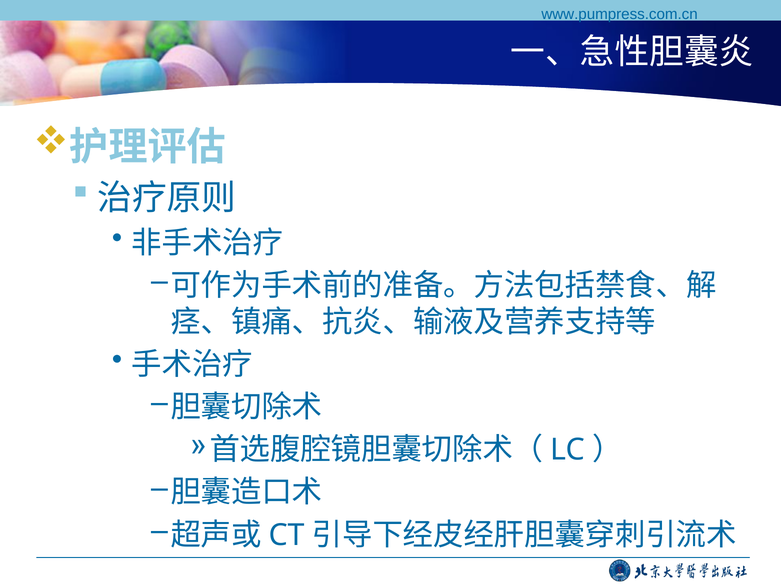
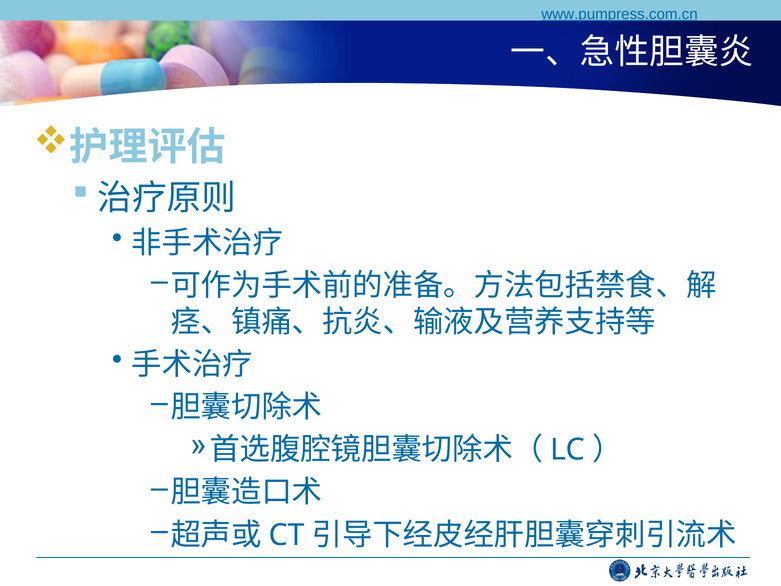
www.pumpress.com.cn underline: none -> present (620, 14)
